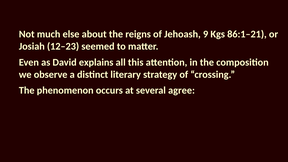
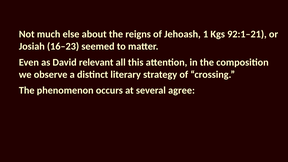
9: 9 -> 1 (206, 34)
86:1–21: 86:1–21 -> 92:1–21 (247, 34)
12–23: 12–23 -> 16–23 (63, 46)
explains: explains -> relevant (96, 62)
